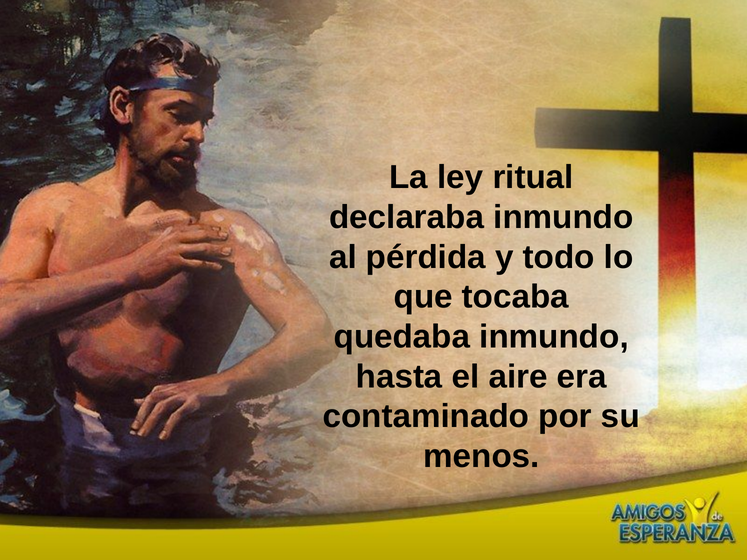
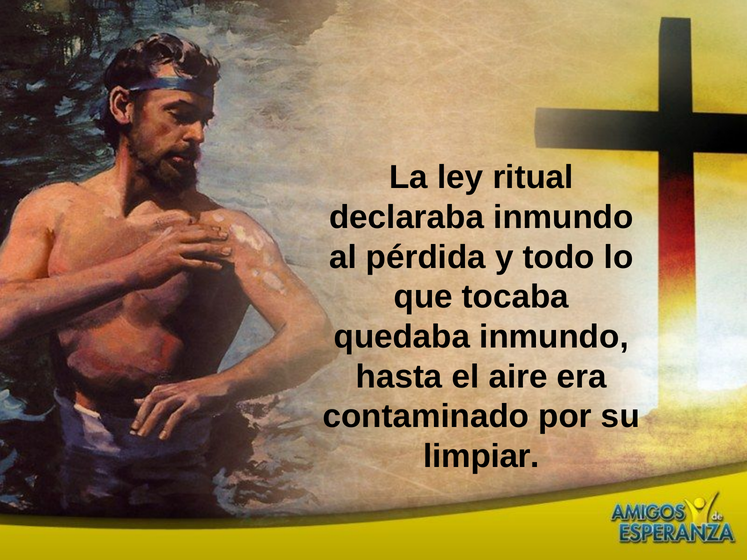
menos: menos -> limpiar (482, 457)
